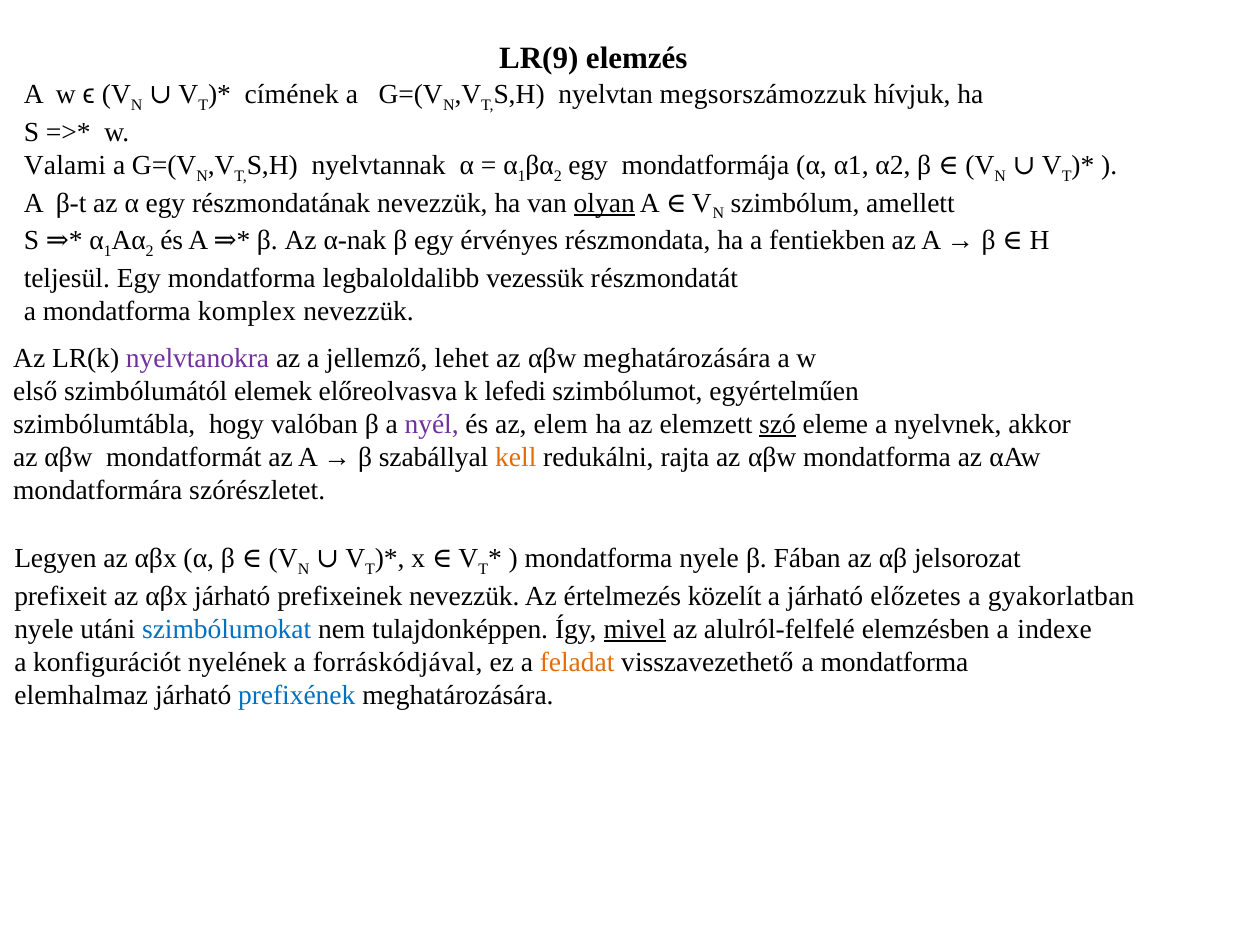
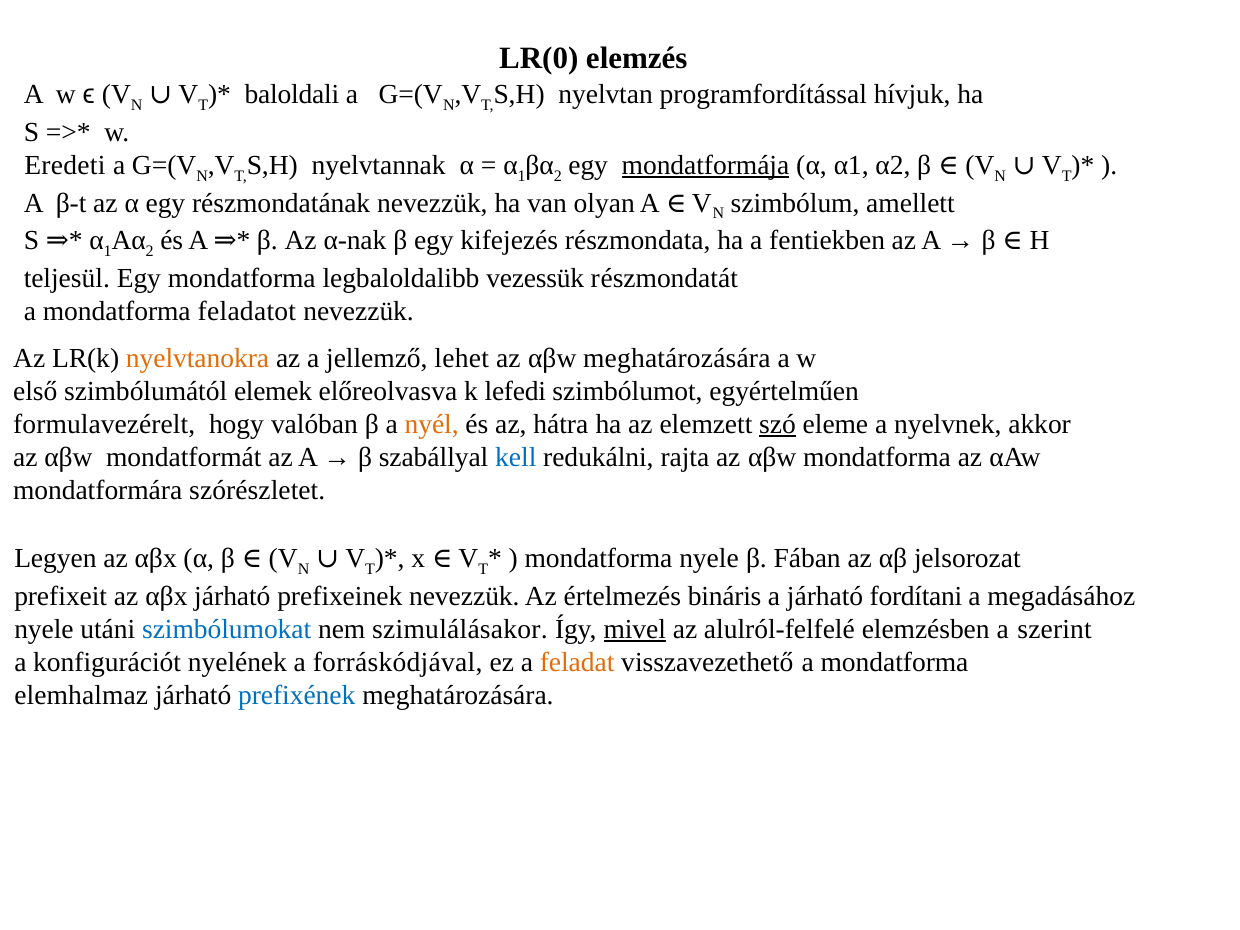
LR(9: LR(9 -> LR(0 (539, 58)
címének: címének -> baloldali (292, 95)
megsorszámozzuk: megsorszámozzuk -> programfordítással (763, 95)
Valami: Valami -> Eredeti (65, 165)
mondatformája underline: none -> present (705, 165)
olyan underline: present -> none (604, 203)
érvényes: érvényes -> kifejezés (509, 241)
komplex: komplex -> feladatot (247, 311)
nyelvtanokra colour: purple -> orange (198, 358)
szimbólumtábla: szimbólumtábla -> formulavezérelt (104, 424)
nyél colour: purple -> orange (432, 424)
elem: elem -> hátra (561, 424)
kell colour: orange -> blue (516, 457)
közelít: közelít -> bináris (725, 596)
előzetes: előzetes -> fordítani (916, 596)
gyakorlatban: gyakorlatban -> megadásához (1061, 596)
tulajdonképpen: tulajdonképpen -> szimulálásakor (460, 629)
indexe: indexe -> szerint (1055, 629)
